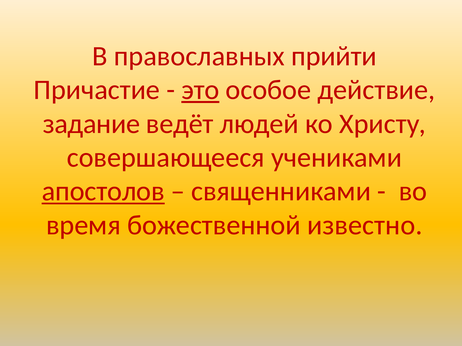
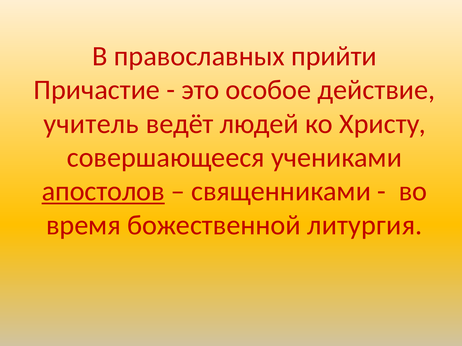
это underline: present -> none (200, 90)
задание: задание -> учитель (91, 124)
известно: известно -> литургия (365, 225)
